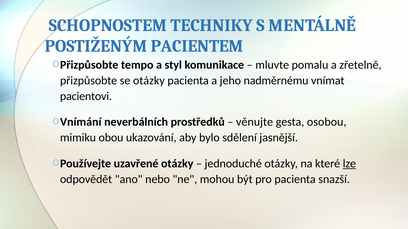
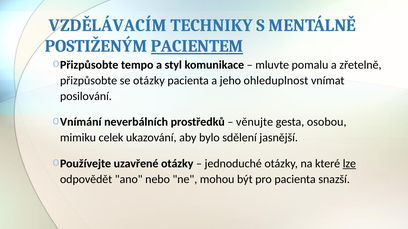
SCHOPNOSTEM: SCHOPNOSTEM -> VZDĚLÁVACÍM (108, 25)
PACIENTEM underline: none -> present (197, 46)
nadměrnému: nadměrnému -> ohleduplnost (276, 81)
pacientovi: pacientovi -> posilování (86, 96)
obou: obou -> celek (111, 138)
